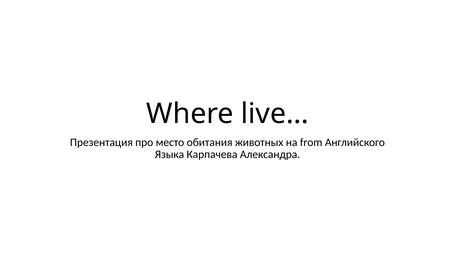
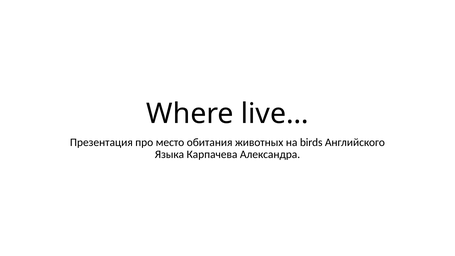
from: from -> birds (311, 142)
